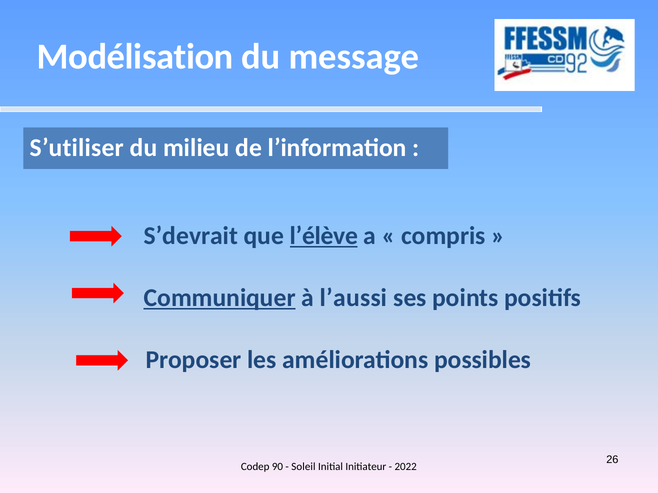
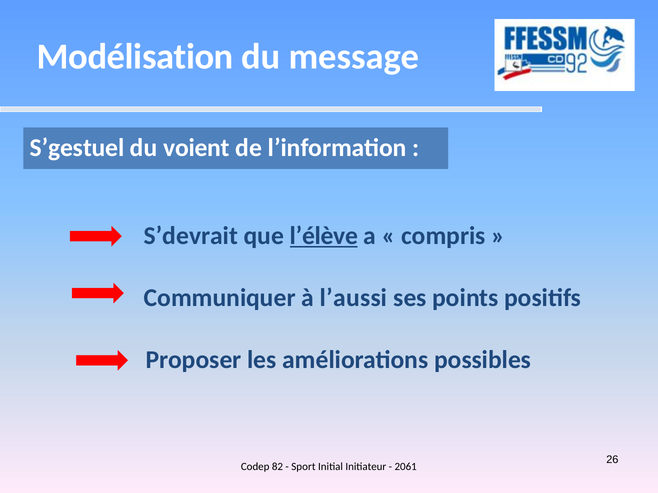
S’utiliser: S’utiliser -> S’gestuel (77, 148)
milieu: milieu -> voient (196, 148)
Communiquer underline: present -> none (220, 298)
90: 90 -> 82 (277, 467)
Soleil: Soleil -> Sport (303, 467)
2022: 2022 -> 2061 (406, 467)
